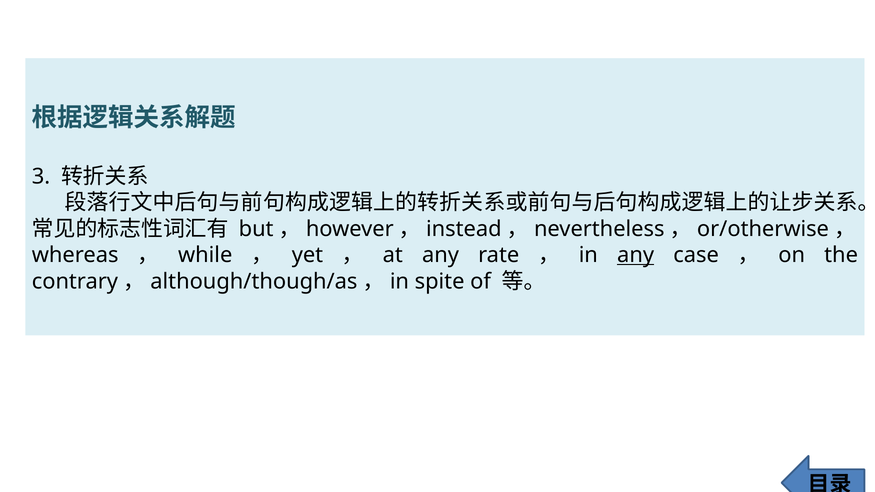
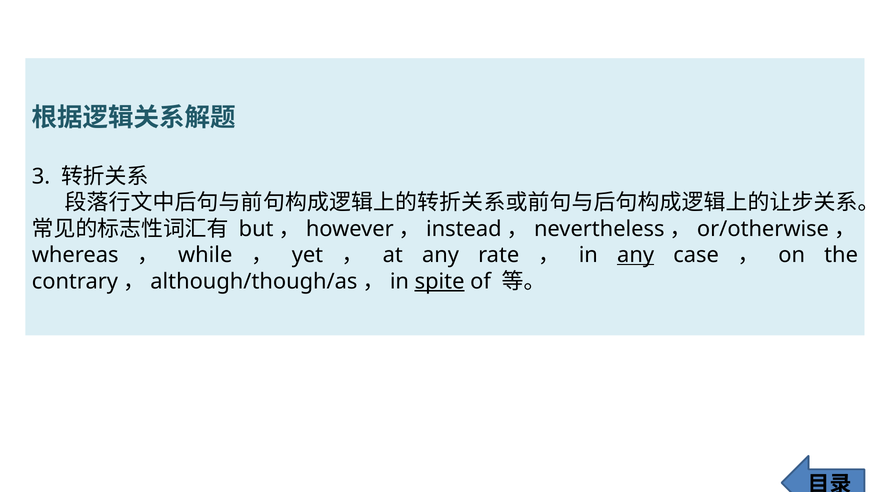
spite underline: none -> present (440, 282)
